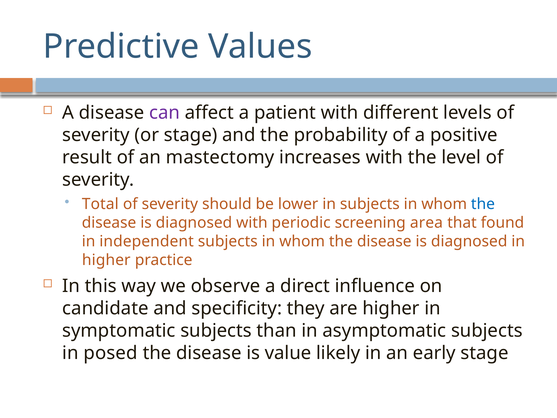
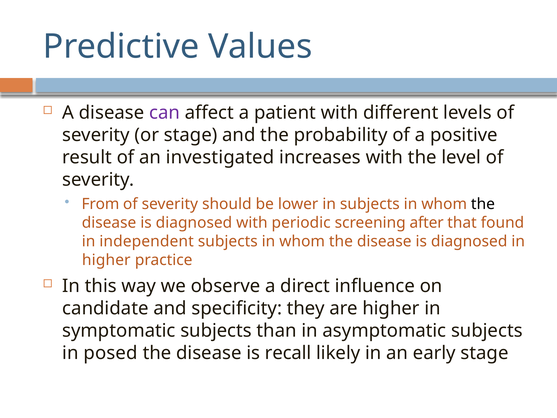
mastectomy: mastectomy -> investigated (220, 157)
Total: Total -> From (100, 204)
the colour: blue -> black (483, 204)
area: area -> after (427, 223)
value: value -> recall (288, 353)
